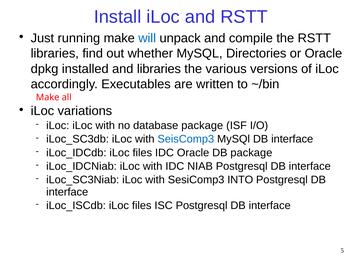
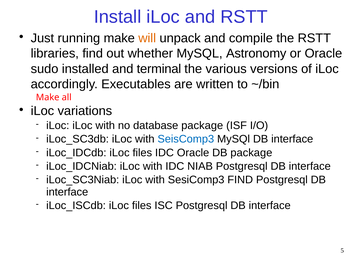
will colour: blue -> orange (147, 38)
Directories: Directories -> Astronomy (256, 54)
dpkg: dpkg -> sudo (45, 69)
and libraries: libraries -> terminal (159, 69)
SesiComp3 INTO: INTO -> FIND (240, 180)
